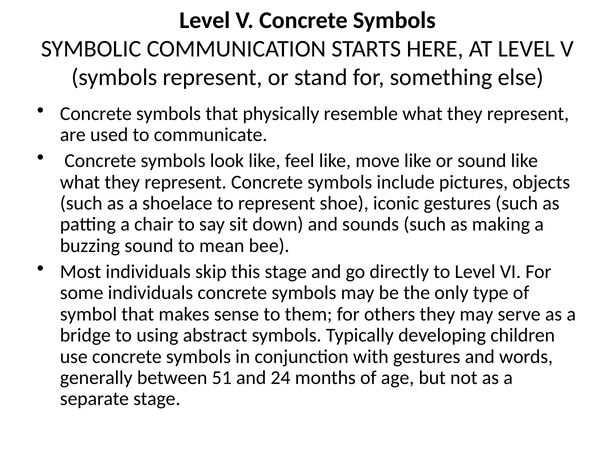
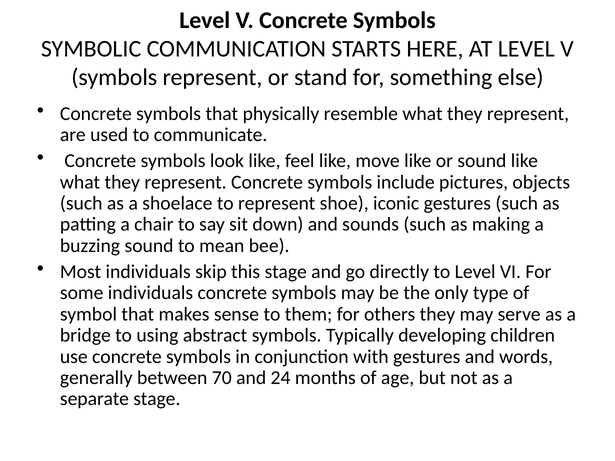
51: 51 -> 70 (222, 378)
